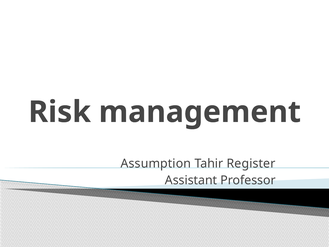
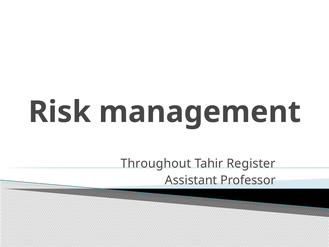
Assumption: Assumption -> Throughout (156, 163)
